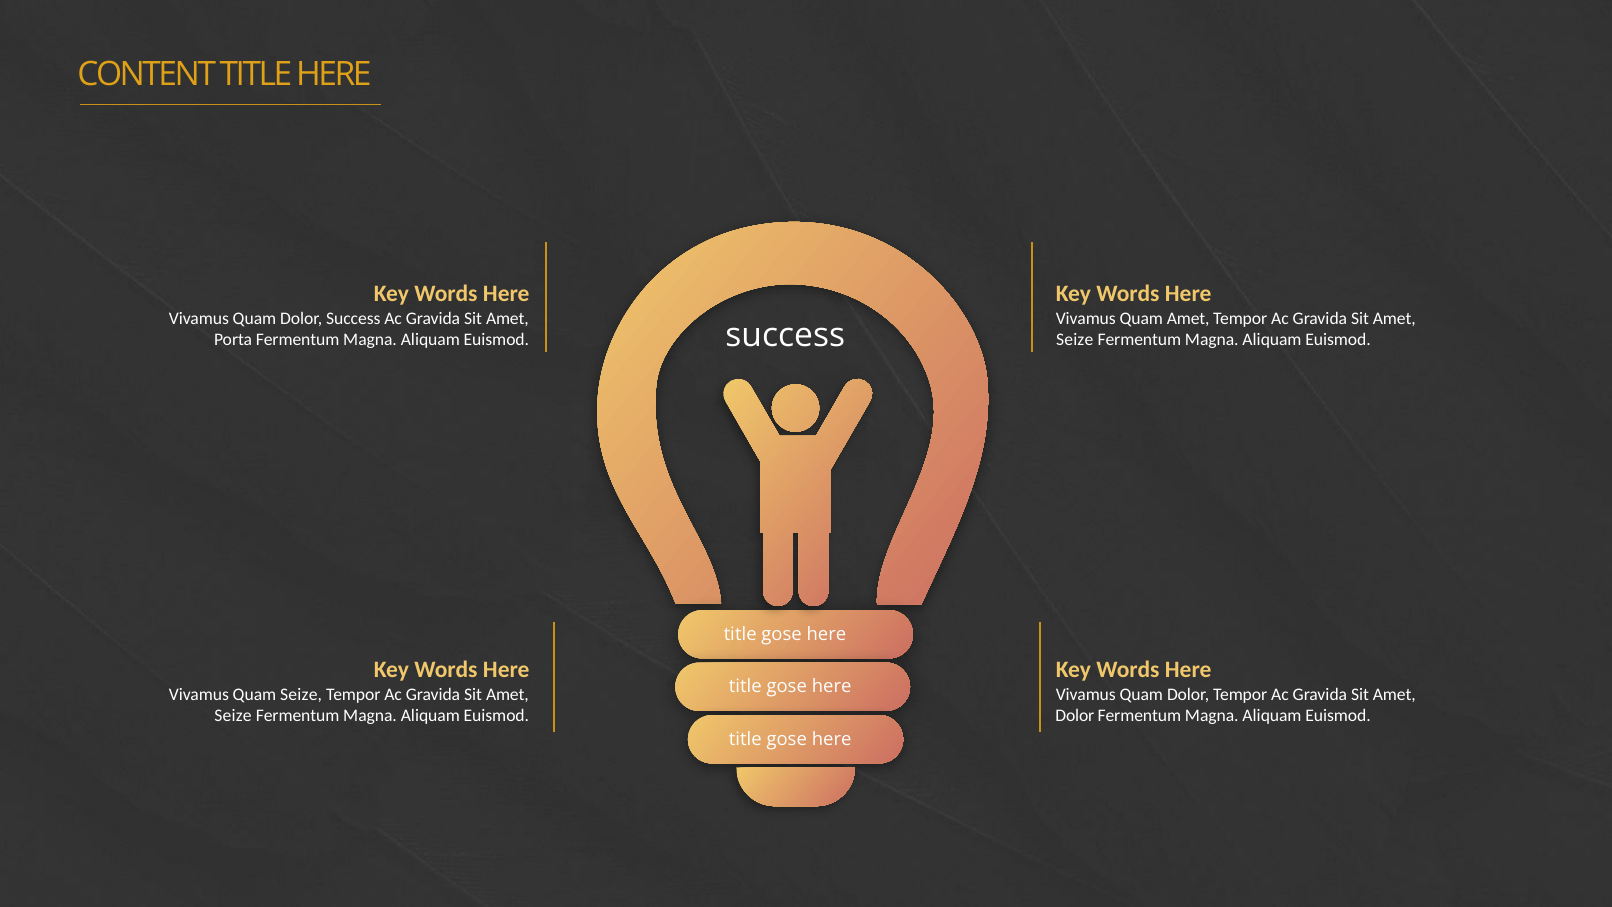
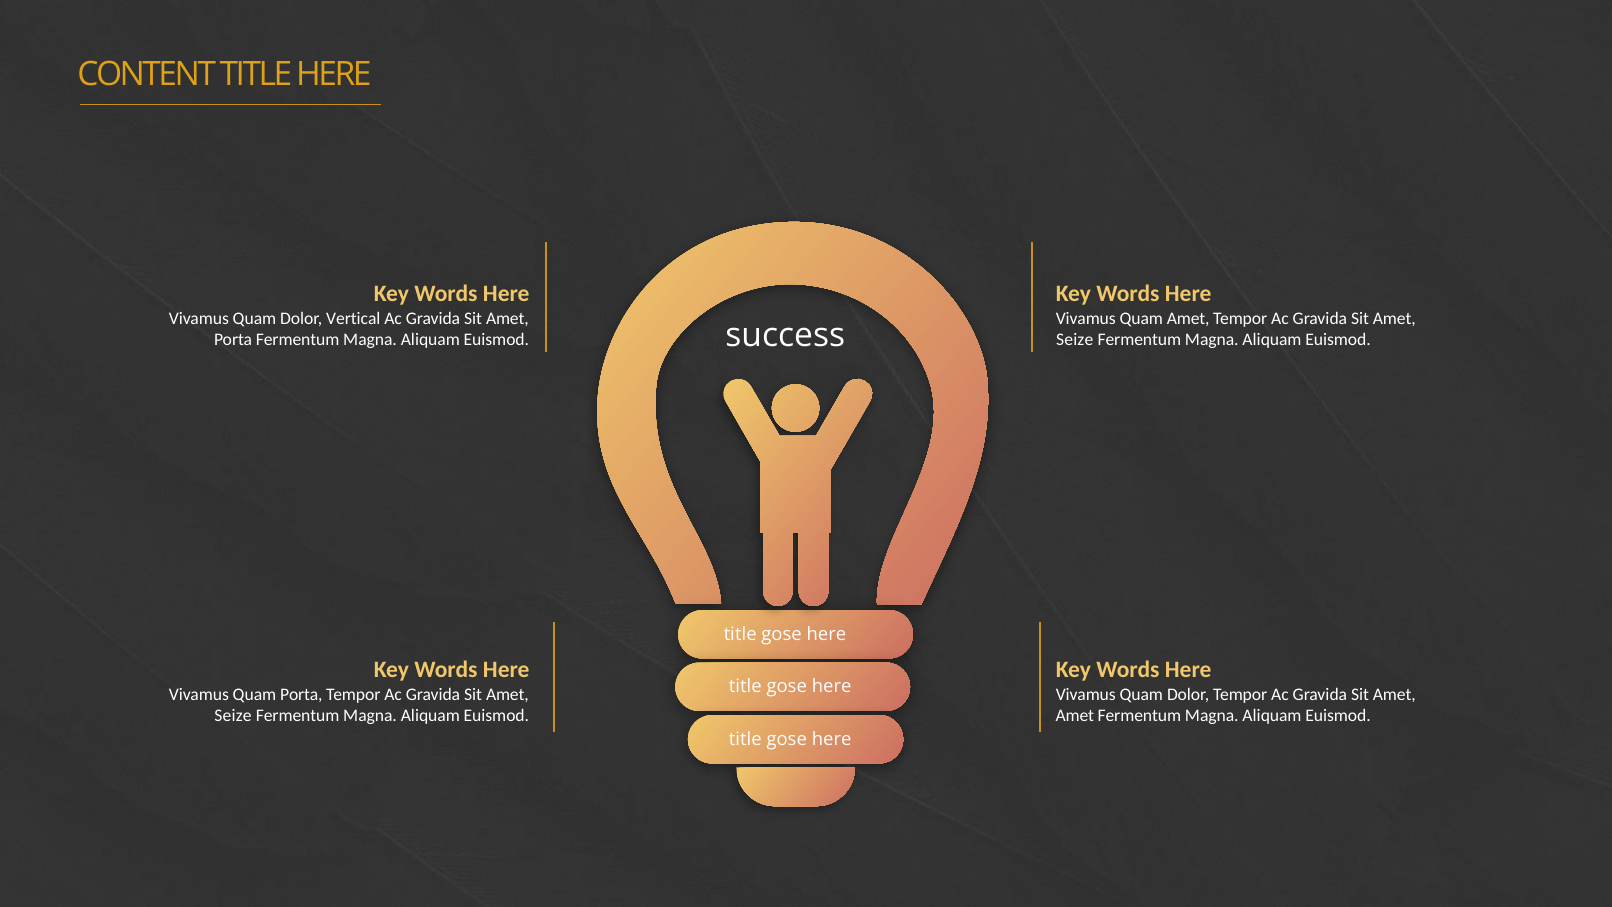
Dolor Success: Success -> Vertical (353, 318)
Quam Seize: Seize -> Porta (301, 694)
Dolor: Dolor -> Amet (1075, 715)
